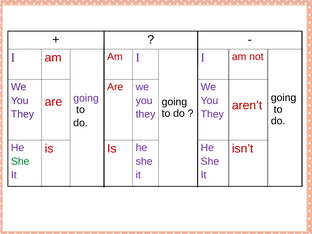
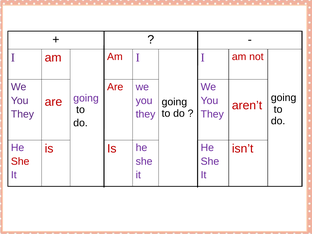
She colour: green -> red (20, 161)
